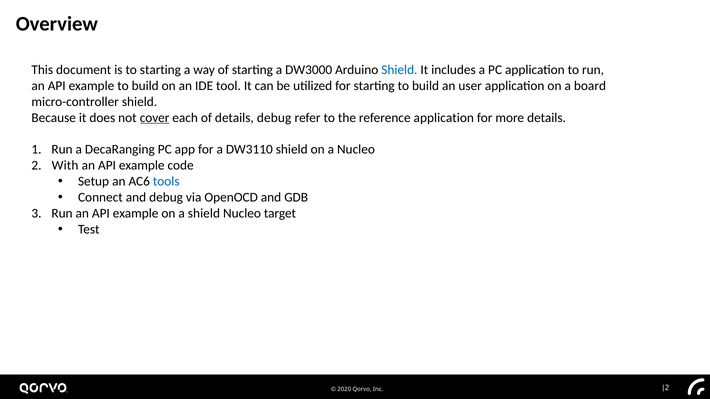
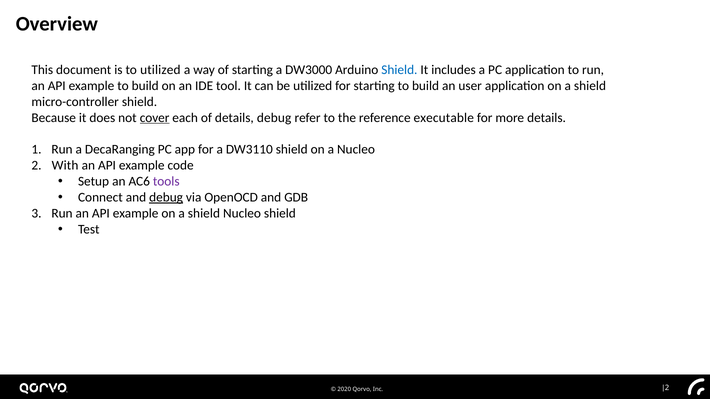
to starting: starting -> utilized (160, 70)
application on a board: board -> shield (590, 86)
reference application: application -> executable (444, 118)
tools colour: blue -> purple (166, 182)
debug underline: none -> present (166, 198)
Nucleo target: target -> shield (280, 214)
